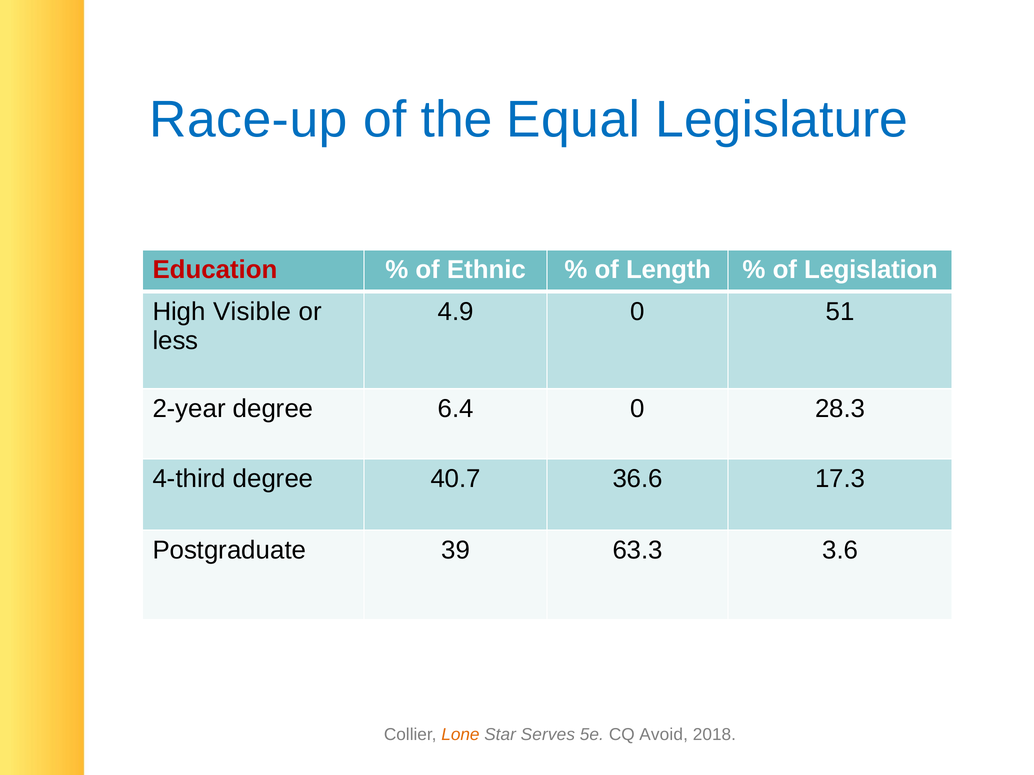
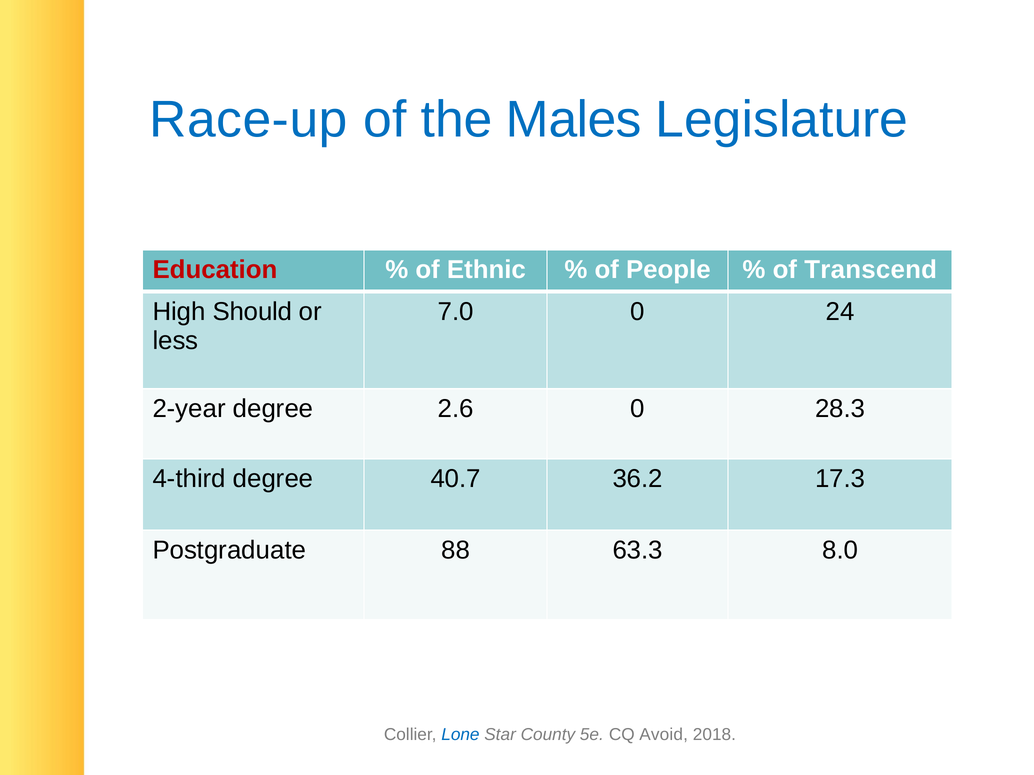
Equal: Equal -> Males (574, 120)
Length: Length -> People (668, 270)
Legislation: Legislation -> Transcend (871, 270)
Visible: Visible -> Should (252, 312)
4.9: 4.9 -> 7.0 (456, 312)
51: 51 -> 24 (840, 312)
6.4: 6.4 -> 2.6 (456, 409)
36.6: 36.6 -> 36.2 (638, 479)
39: 39 -> 88 (456, 550)
3.6: 3.6 -> 8.0 (840, 550)
Lone colour: orange -> blue (460, 735)
Serves: Serves -> County (548, 735)
